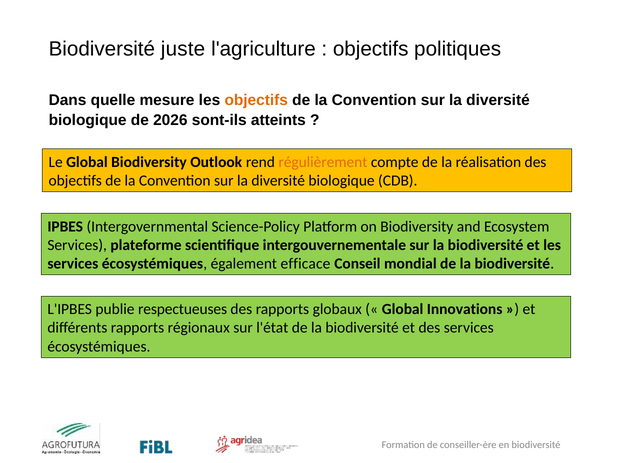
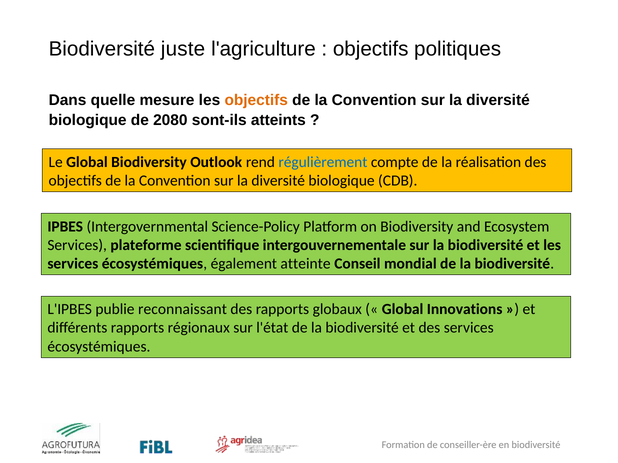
2026: 2026 -> 2080 (170, 120)
régulièrement colour: orange -> blue (323, 162)
efficace: efficace -> atteinte (306, 264)
respectueuses: respectueuses -> reconnaissant (182, 310)
